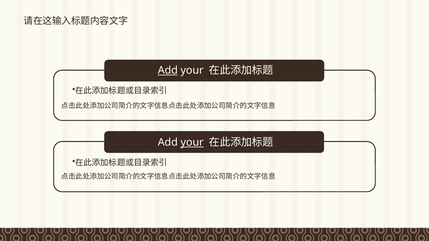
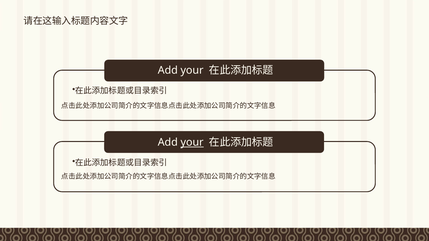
Add underline: present -> none (168, 70)
